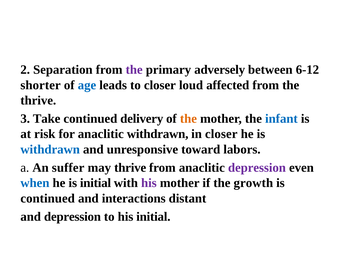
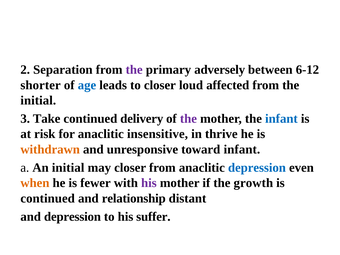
thrive: thrive -> initial (38, 100)
the colour: orange -> purple (188, 119)
anaclitic withdrawn: withdrawn -> insensitive (157, 134)
in closer: closer -> thrive (221, 134)
withdrawn colour: blue -> orange (50, 149)
toward labors: labors -> infant (242, 149)
An suffer: suffer -> initial (68, 168)
may thrive: thrive -> closer (130, 168)
depression colour: purple -> blue (257, 168)
when colour: blue -> orange (35, 183)
is initial: initial -> fewer (95, 183)
interactions: interactions -> relationship (134, 198)
his initial: initial -> suffer (153, 217)
